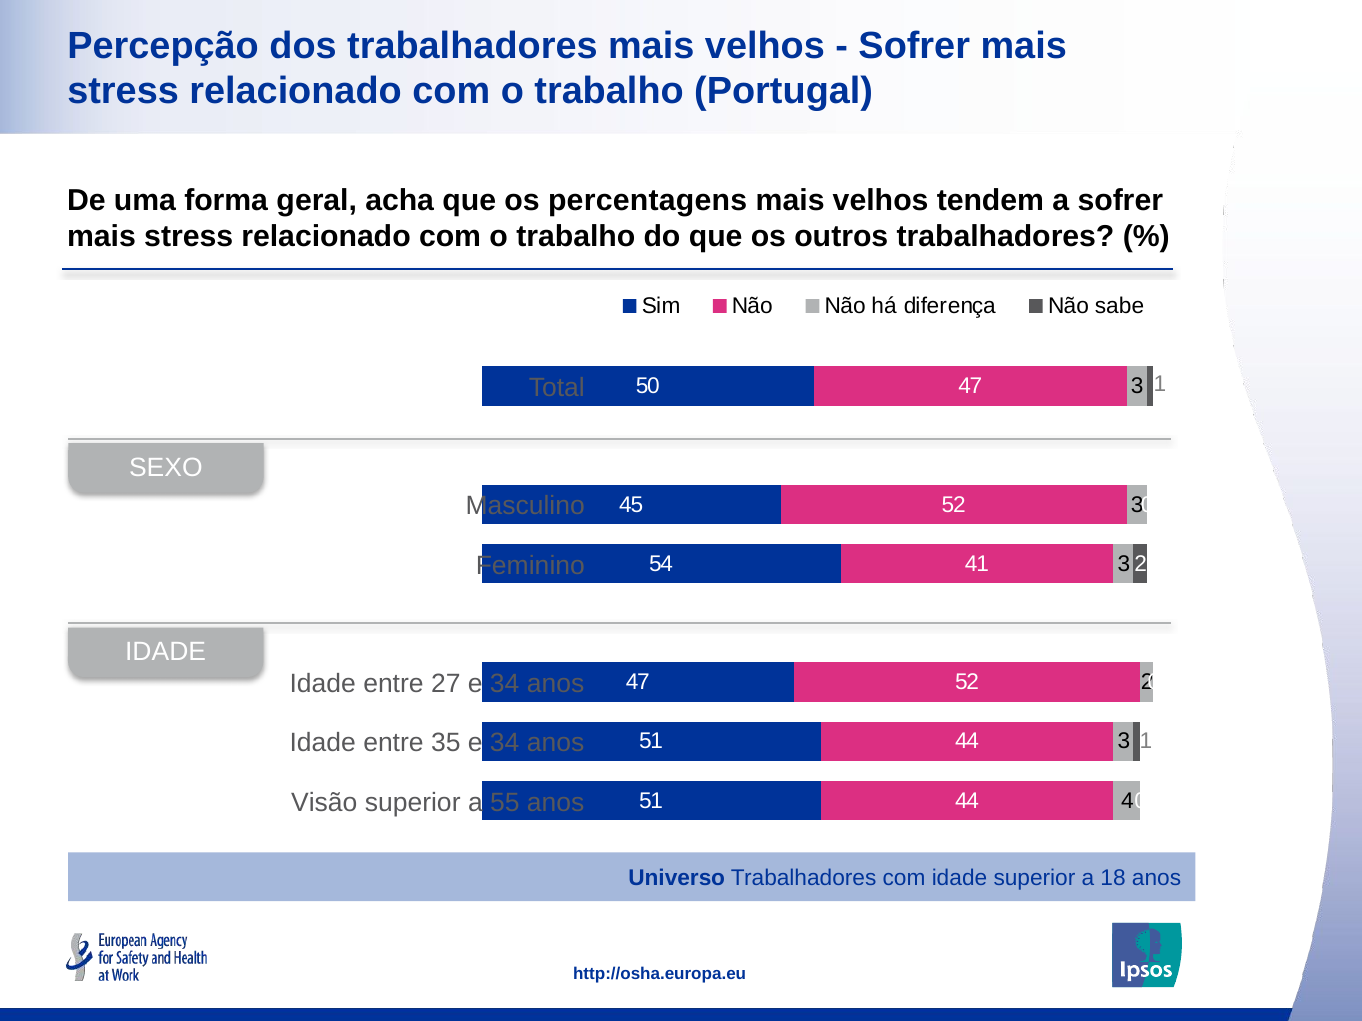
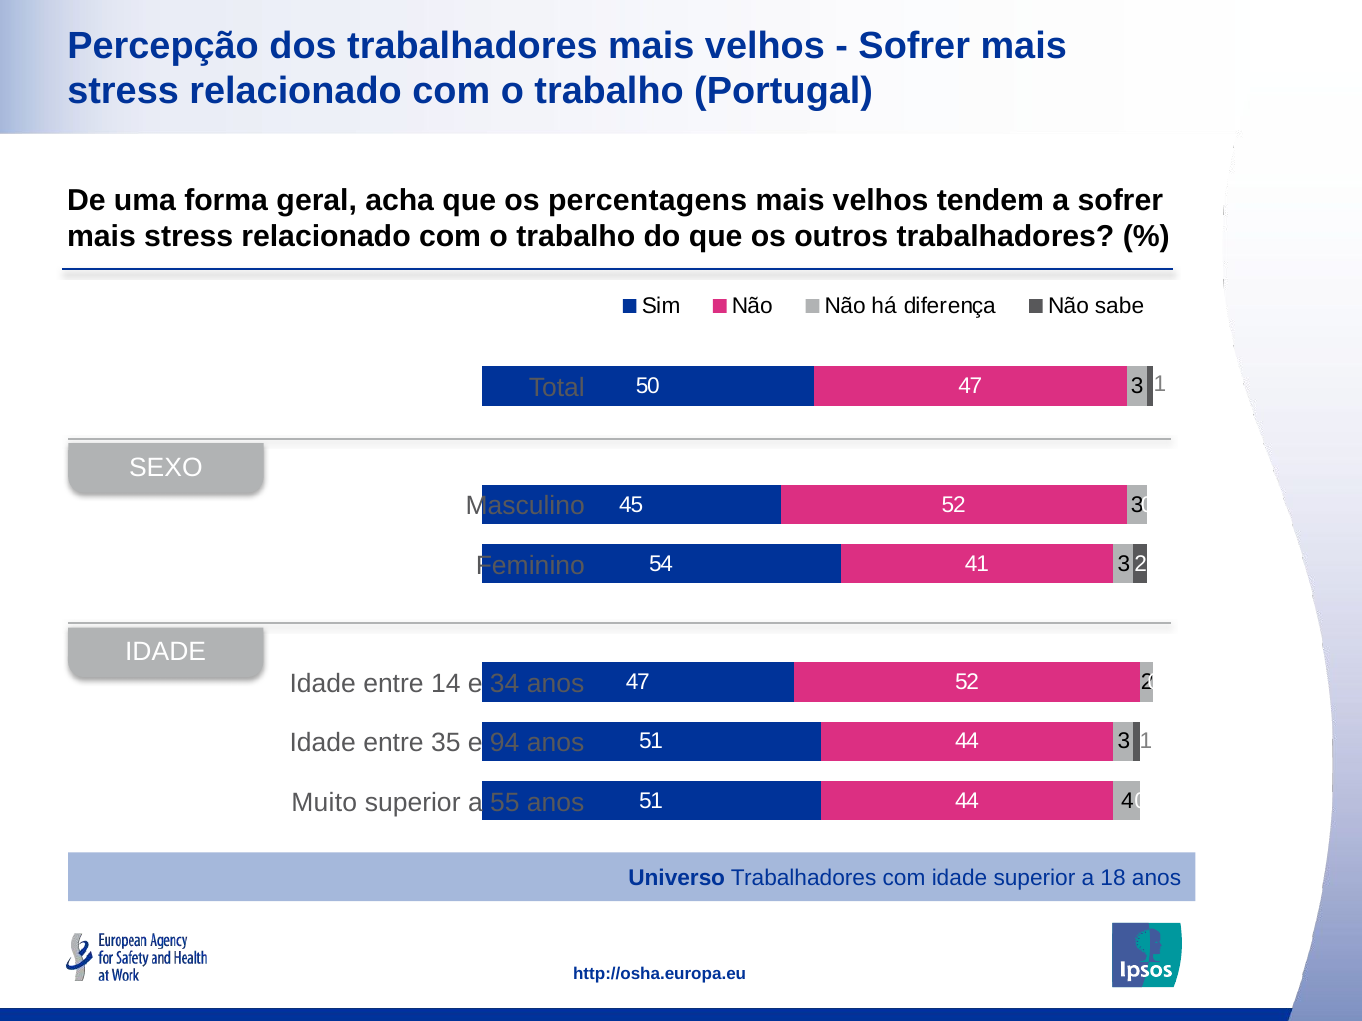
27: 27 -> 14 (446, 684)
35 e 34: 34 -> 94 (505, 743)
Visão: Visão -> Muito (324, 803)
